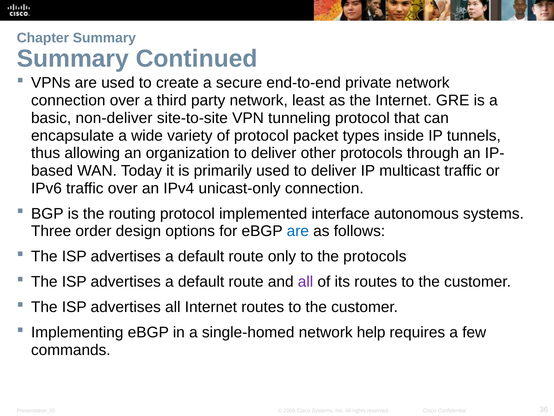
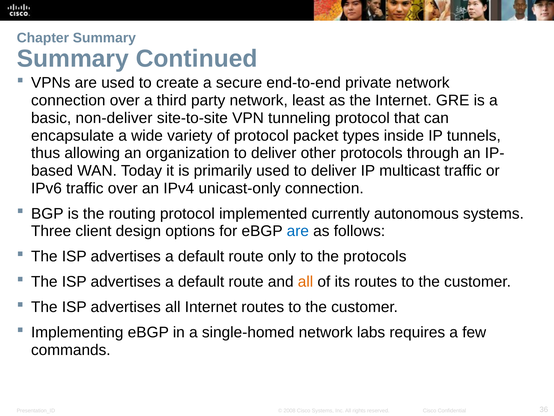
interface: interface -> currently (341, 213)
order: order -> client (93, 231)
all colour: purple -> orange (306, 281)
help: help -> labs (371, 332)
